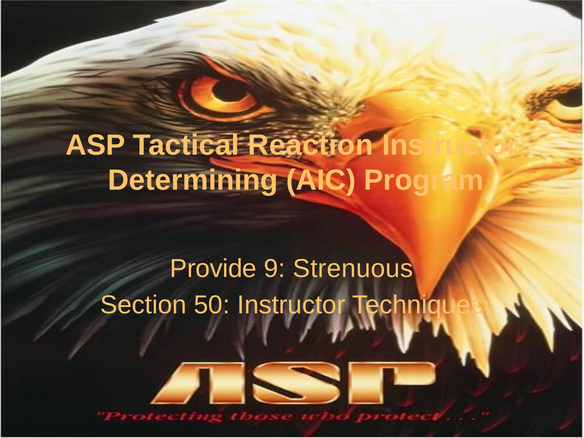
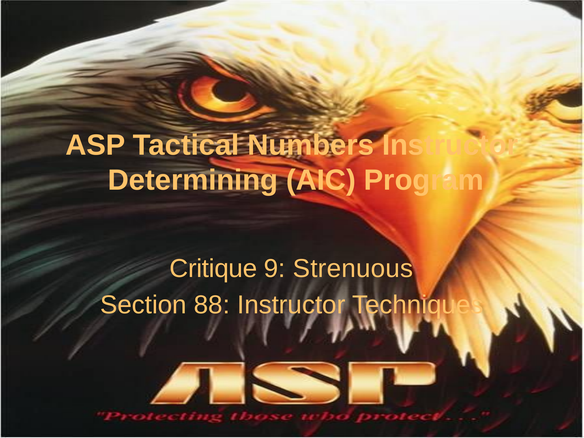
Reaction: Reaction -> Numbers (311, 145)
Provide: Provide -> Critique (213, 269)
50: 50 -> 88 (212, 305)
